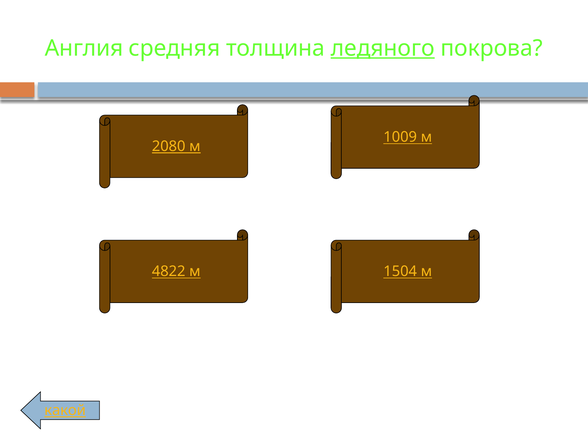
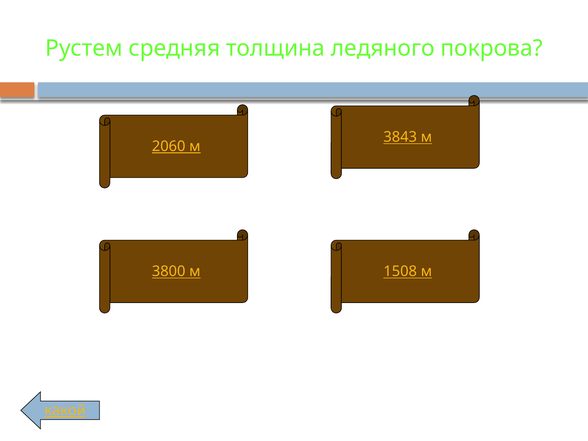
Англия: Англия -> Рустем (84, 48)
ледяного underline: present -> none (383, 48)
1009: 1009 -> 3843 (400, 137)
2080: 2080 -> 2060 (169, 146)
4822: 4822 -> 3800 (169, 271)
1504: 1504 -> 1508 (400, 271)
